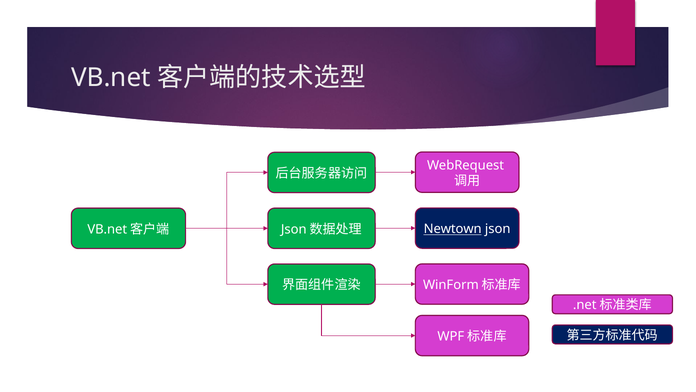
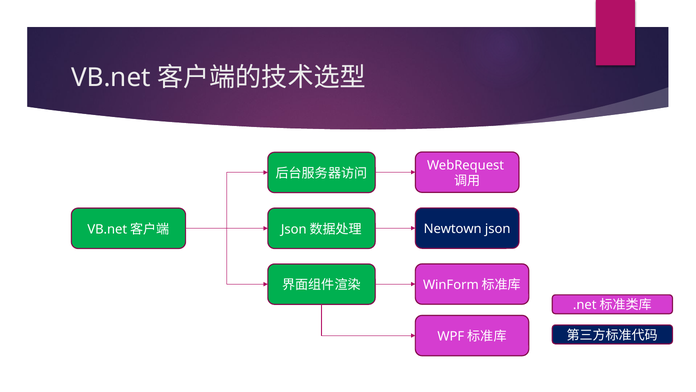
Newtown underline: present -> none (453, 229)
